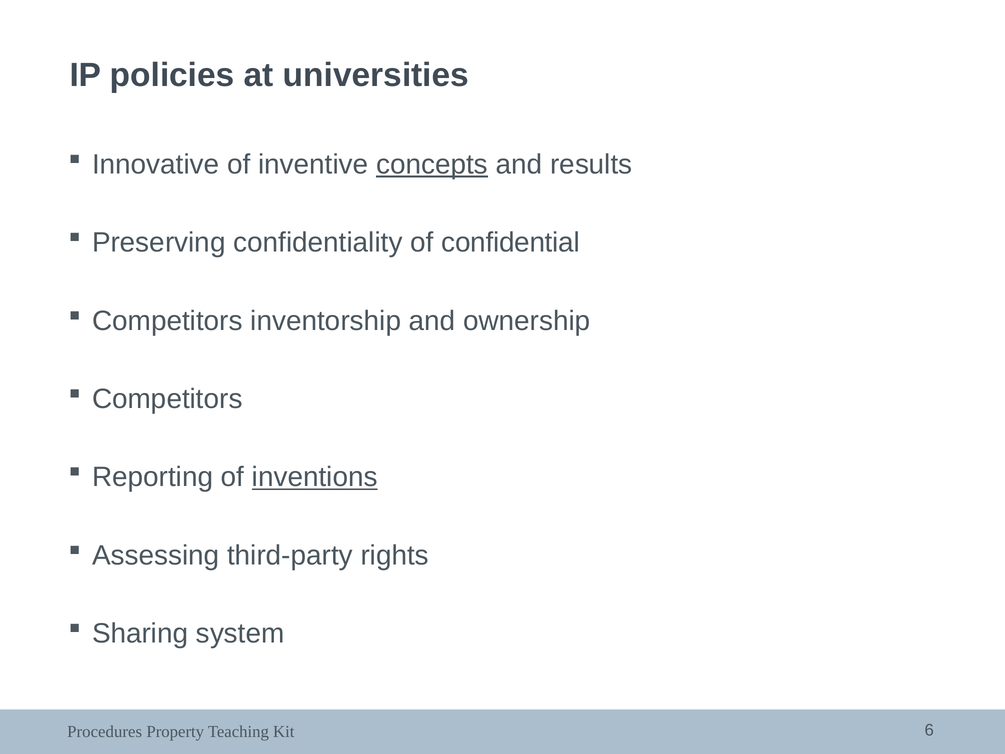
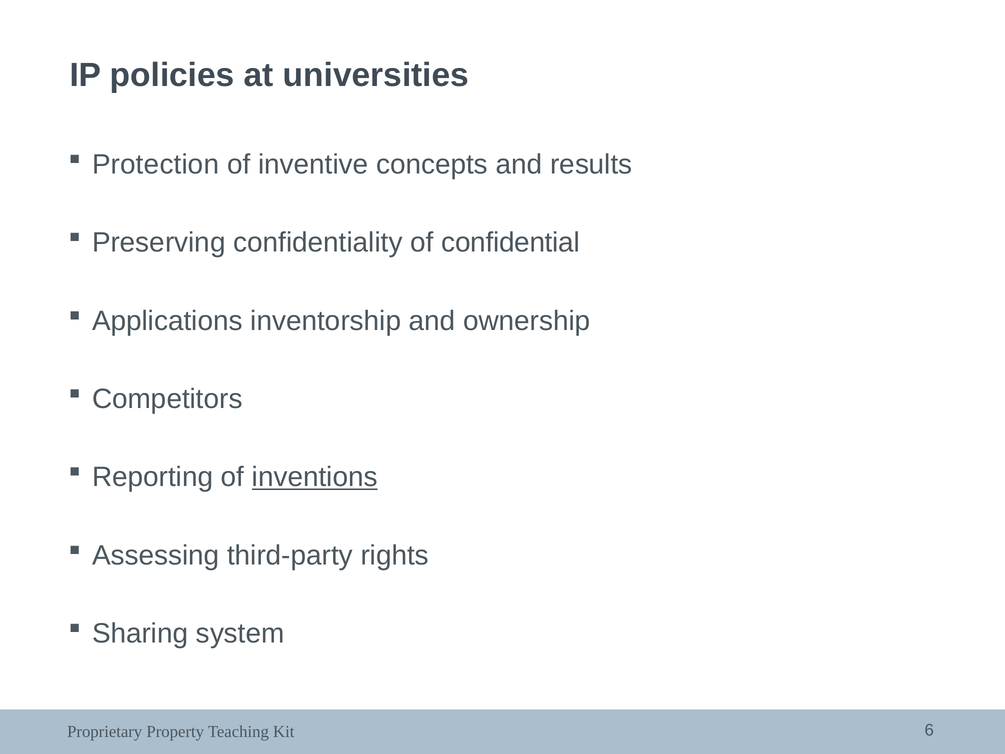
Innovative: Innovative -> Protection (156, 164)
concepts underline: present -> none (432, 164)
Competitors: Competitors -> Applications (167, 321)
Procedures: Procedures -> Proprietary (105, 731)
